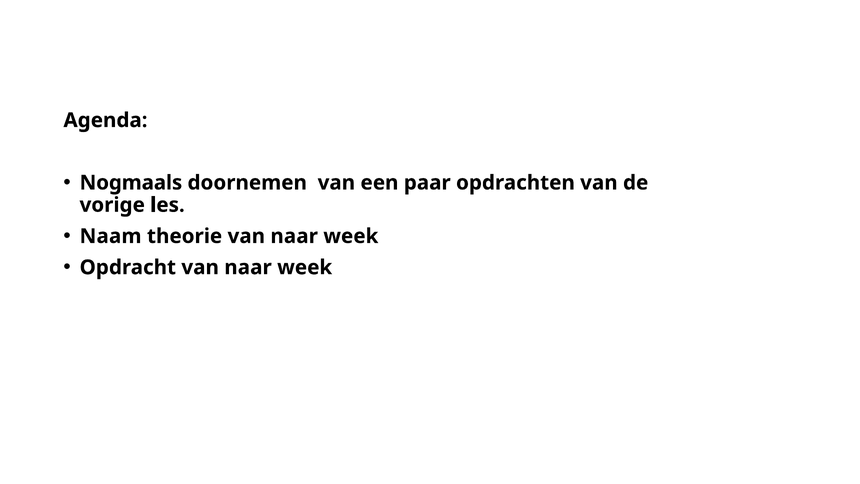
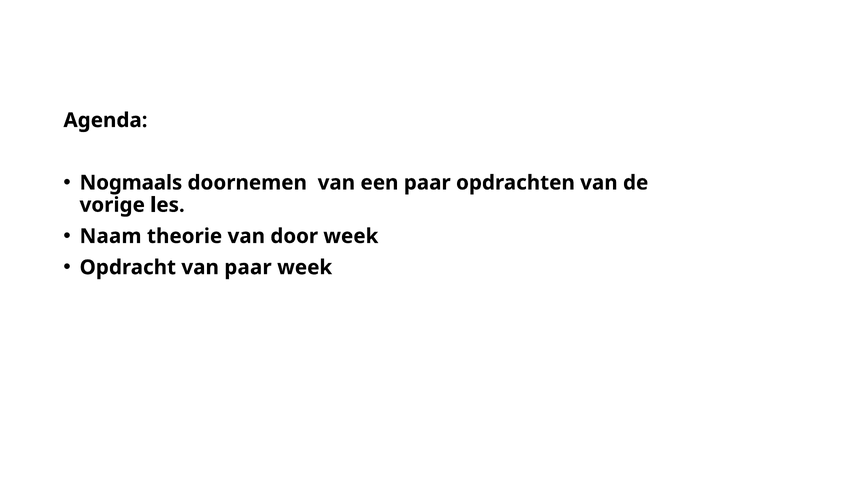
theorie van naar: naar -> door (294, 236)
Opdracht van naar: naar -> paar (248, 267)
